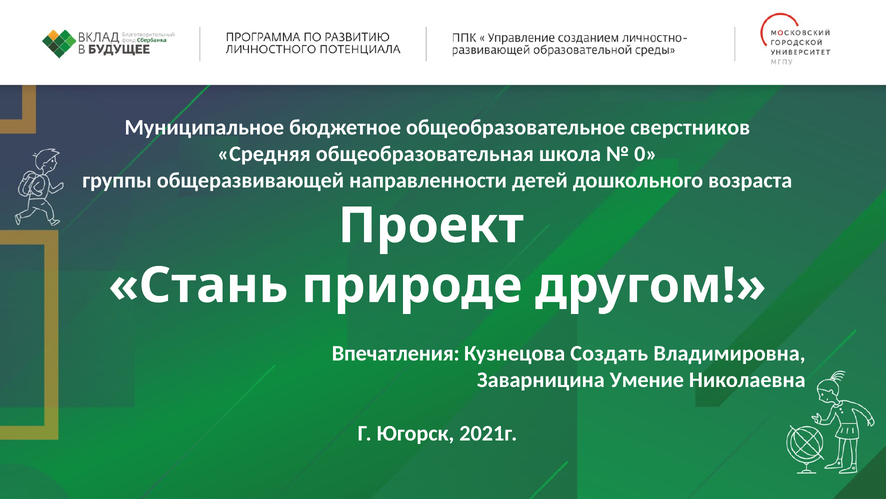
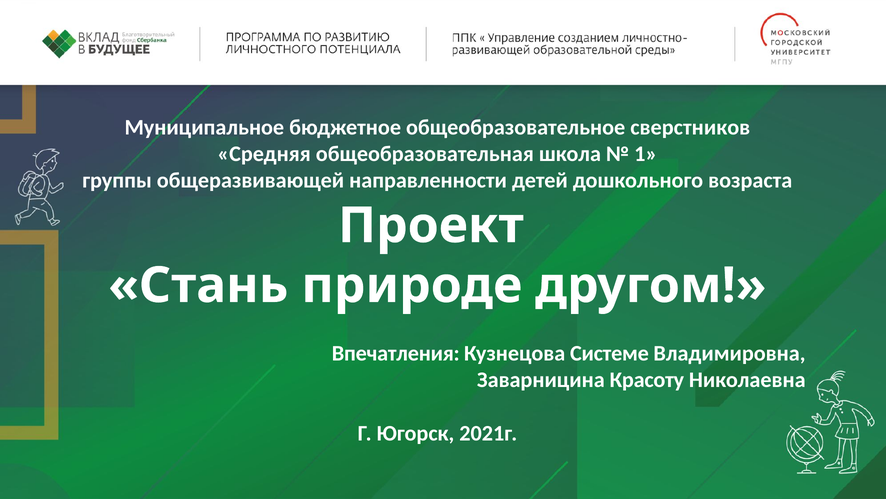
0: 0 -> 1 (646, 154)
Создать: Создать -> Системе (609, 354)
Умение: Умение -> Красоту (647, 380)
